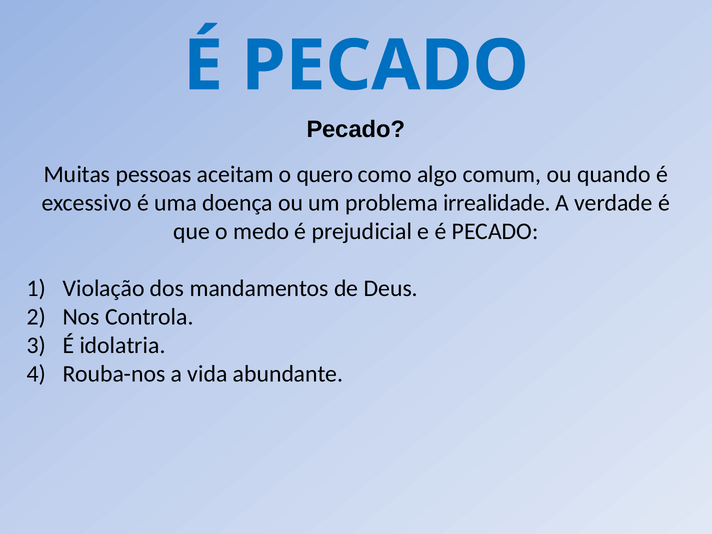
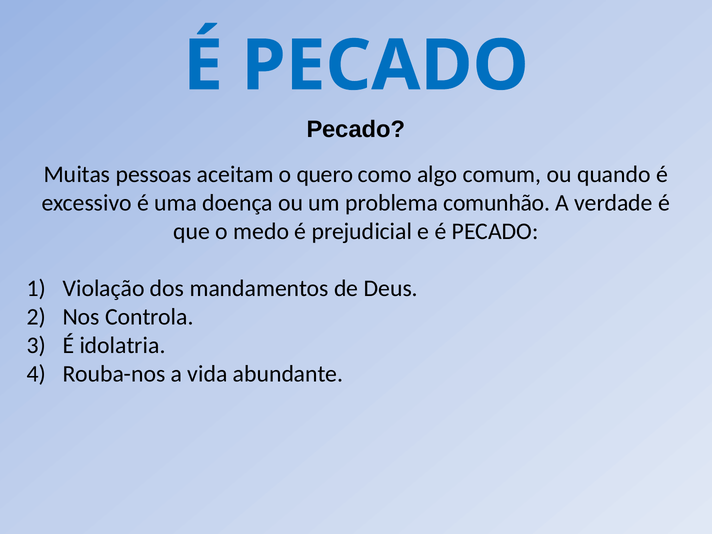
irrealidade: irrealidade -> comunhão (497, 203)
